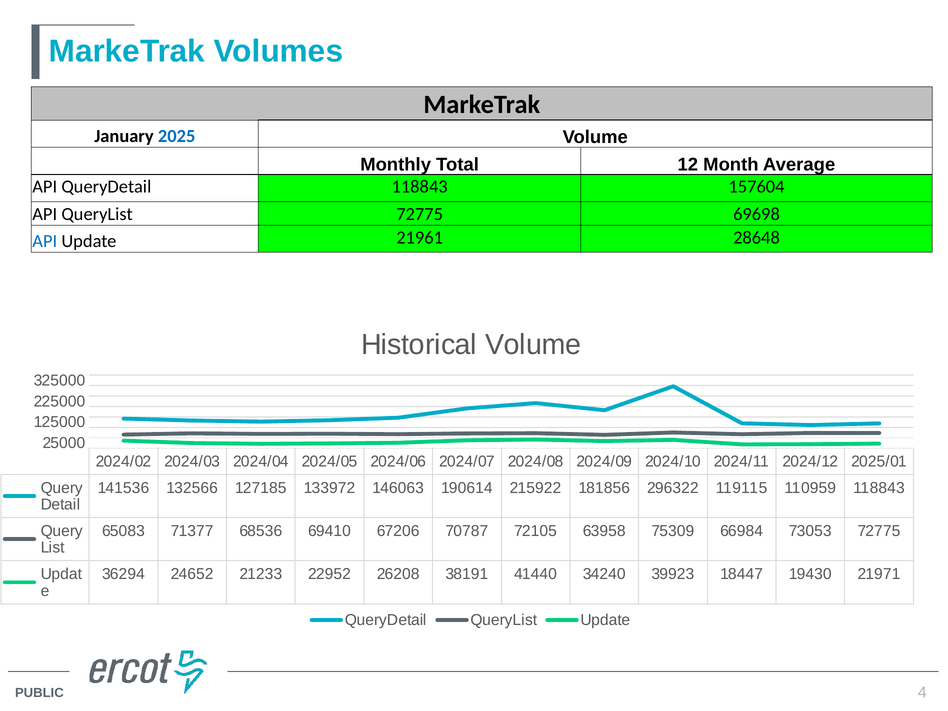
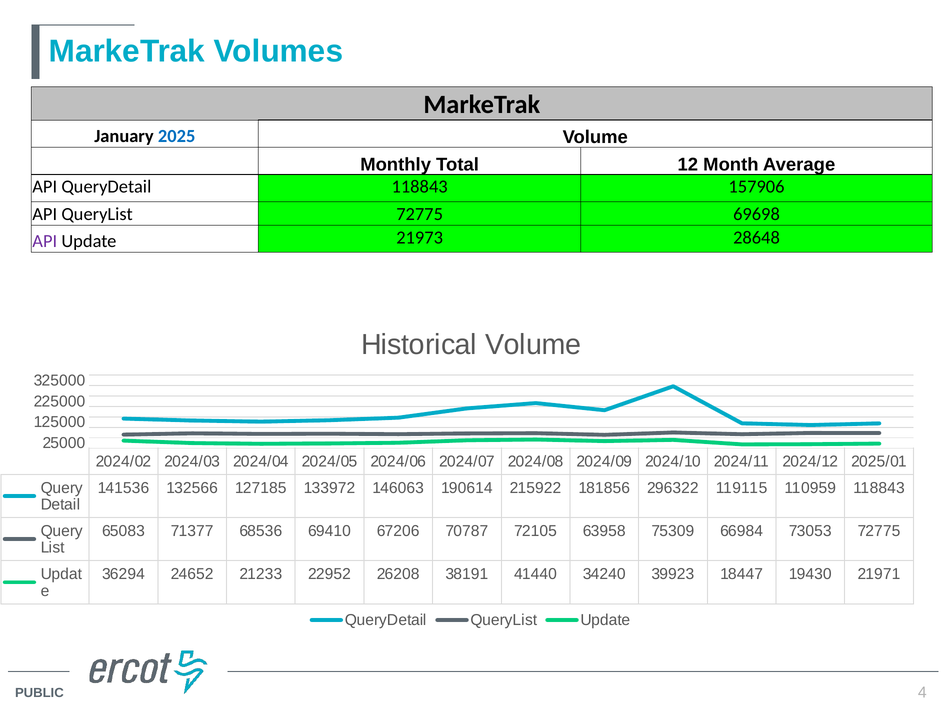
157604: 157604 -> 157906 (756, 187)
API colour: blue -> purple (45, 241)
21961: 21961 -> 21973 (420, 238)
